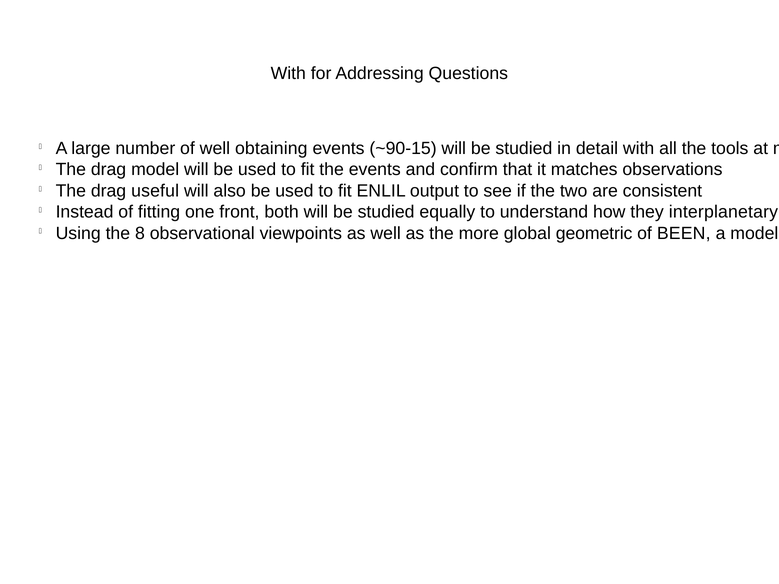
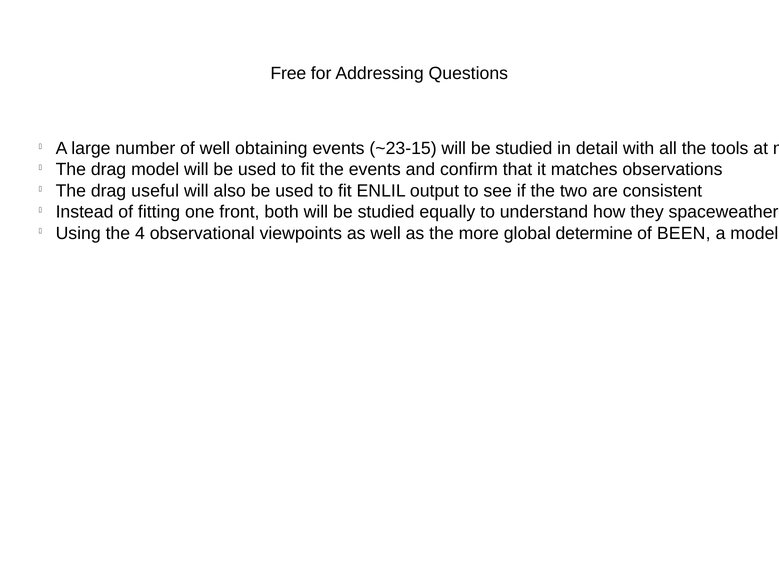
With: With -> Free (288, 73)
~90-15: ~90-15 -> ~23-15 (403, 149)
interplanetary: interplanetary -> spaceweather (724, 212)
8: 8 -> 4 (140, 233)
geometric: geometric -> determine (594, 233)
